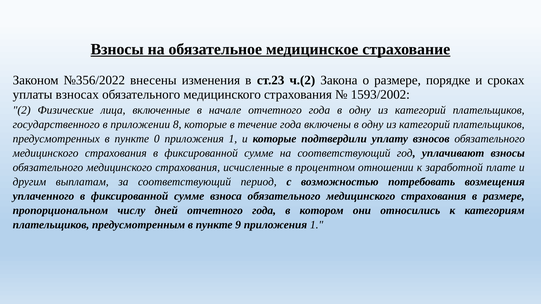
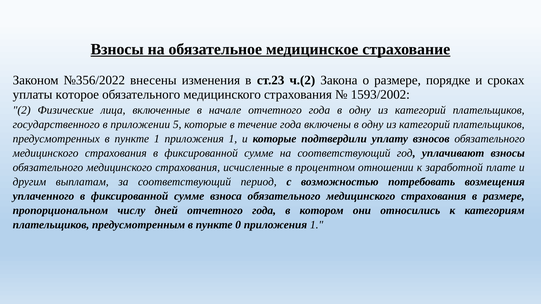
взносах: взносах -> которое (77, 95)
8: 8 -> 5 (177, 124)
пункте 0: 0 -> 1 (157, 139)
9: 9 -> 0 (238, 225)
